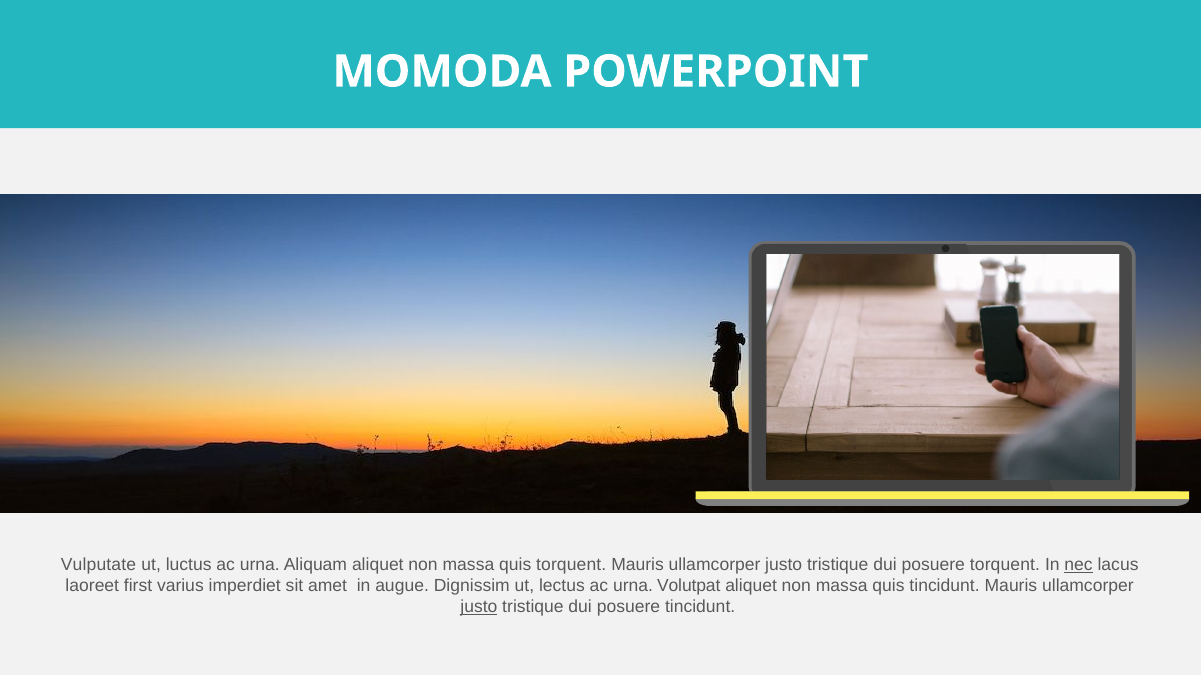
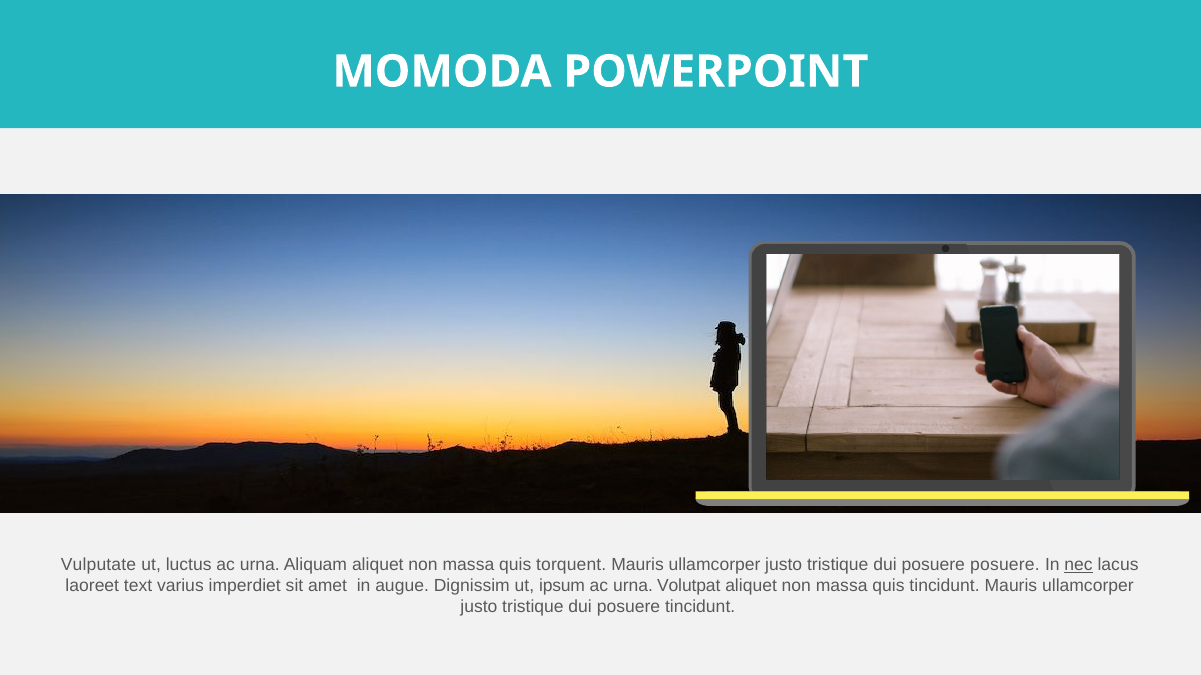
posuere torquent: torquent -> posuere (1005, 565)
first: first -> text (138, 586)
lectus: lectus -> ipsum (562, 586)
justo underline: present -> none (479, 607)
